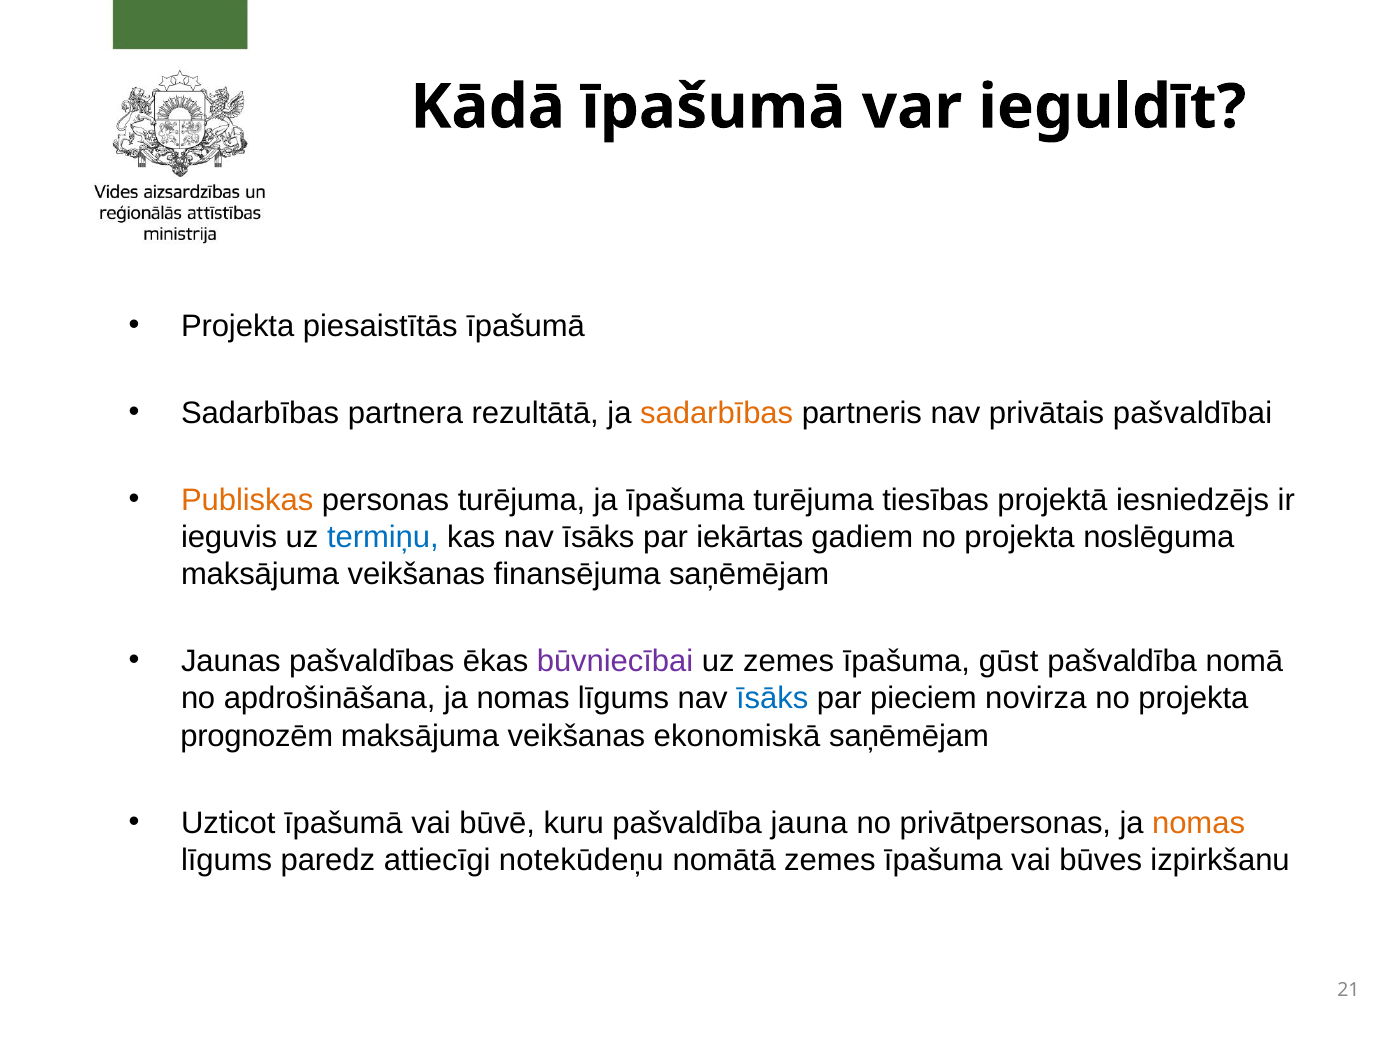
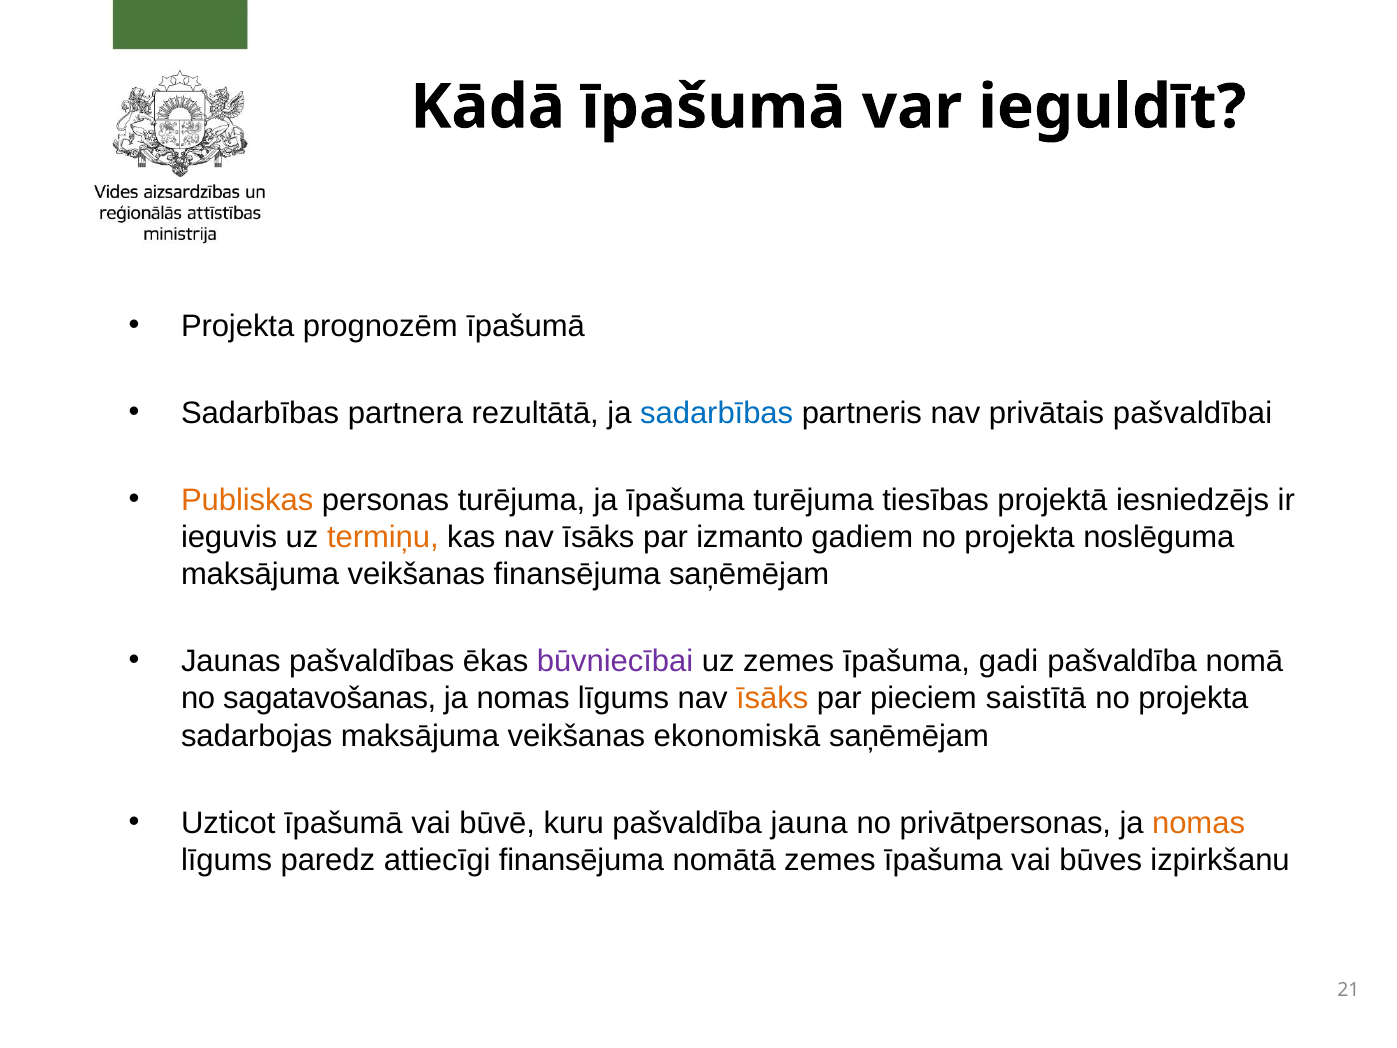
piesaistītās: piesaistītās -> prognozēm (380, 326)
sadarbības colour: orange -> blue (717, 413)
termiņu colour: blue -> orange (383, 537)
iekārtas: iekārtas -> izmanto (750, 537)
gūst: gūst -> gadi (1009, 661)
apdrošināšana: apdrošināšana -> sagatavošanas (330, 698)
īsāks colour: blue -> orange (772, 698)
novirza: novirza -> saistītā (1036, 698)
prognozēm: prognozēm -> sadarbojas (257, 736)
attiecīgi notekūdeņu: notekūdeņu -> finansējuma (581, 860)
